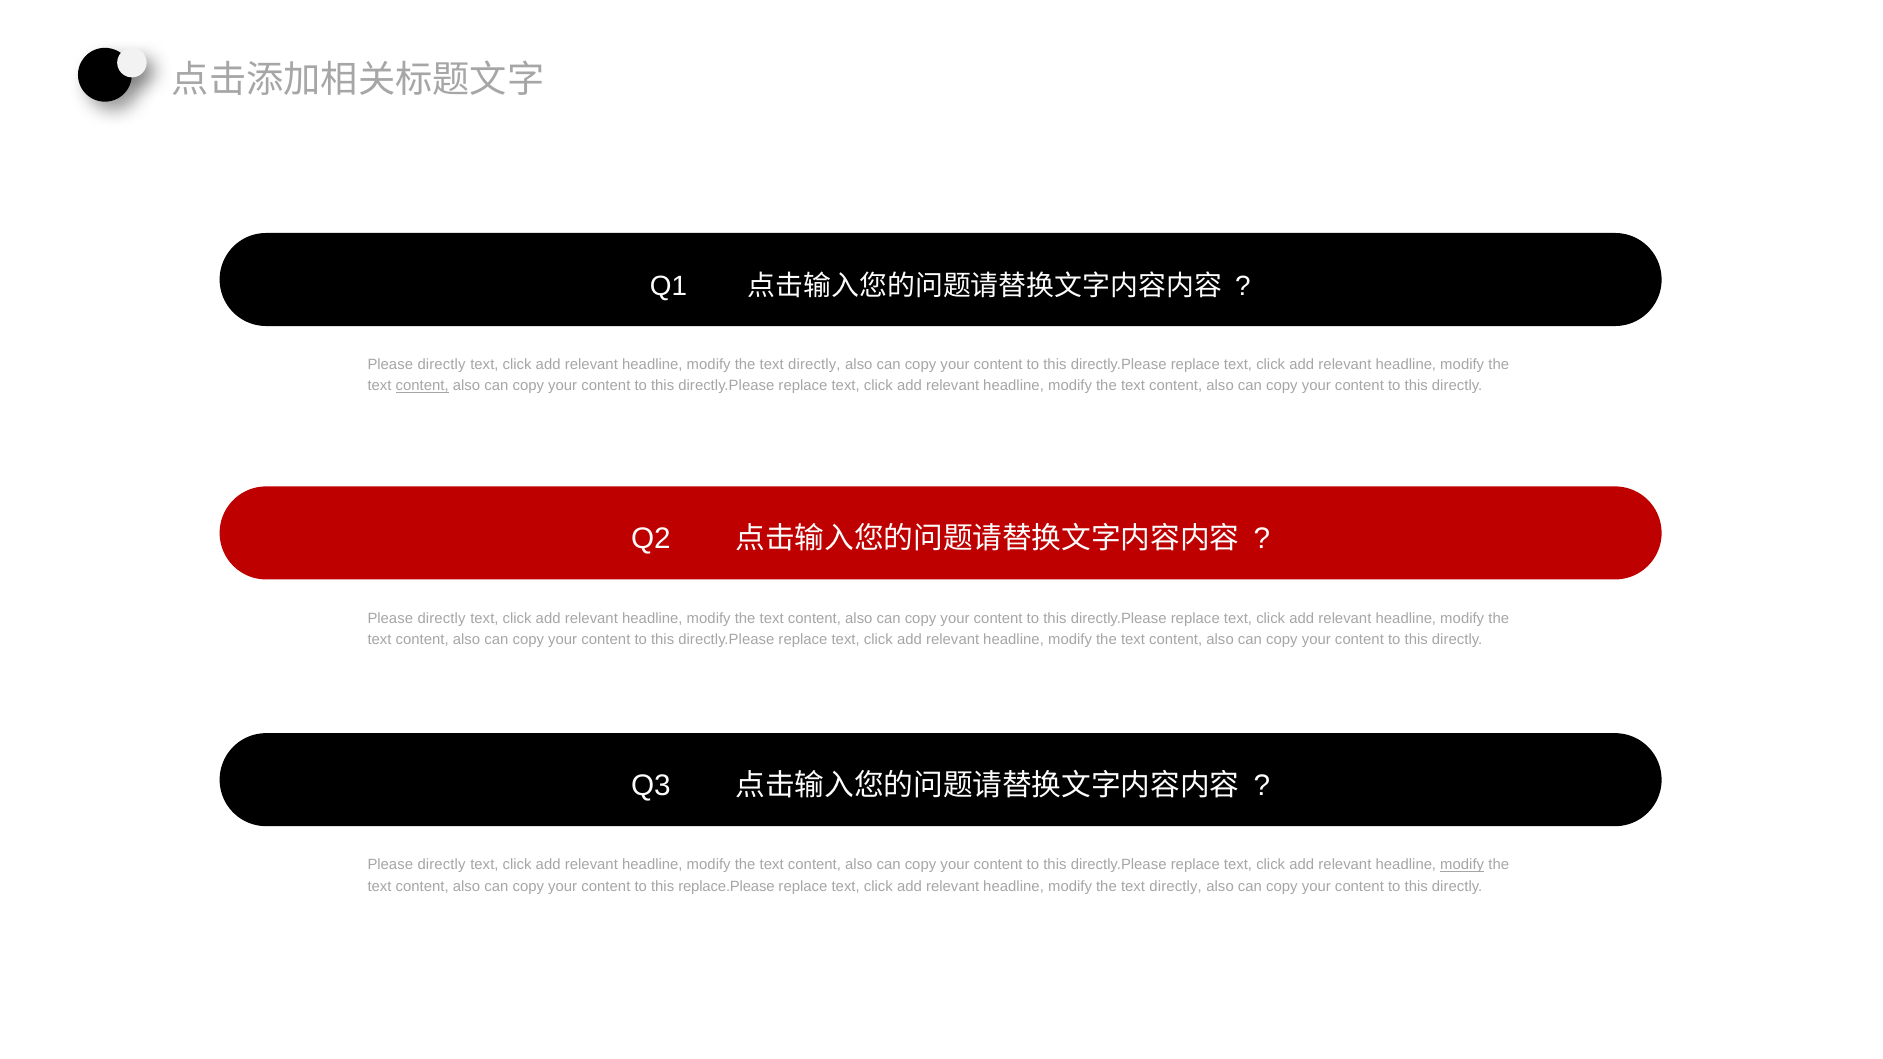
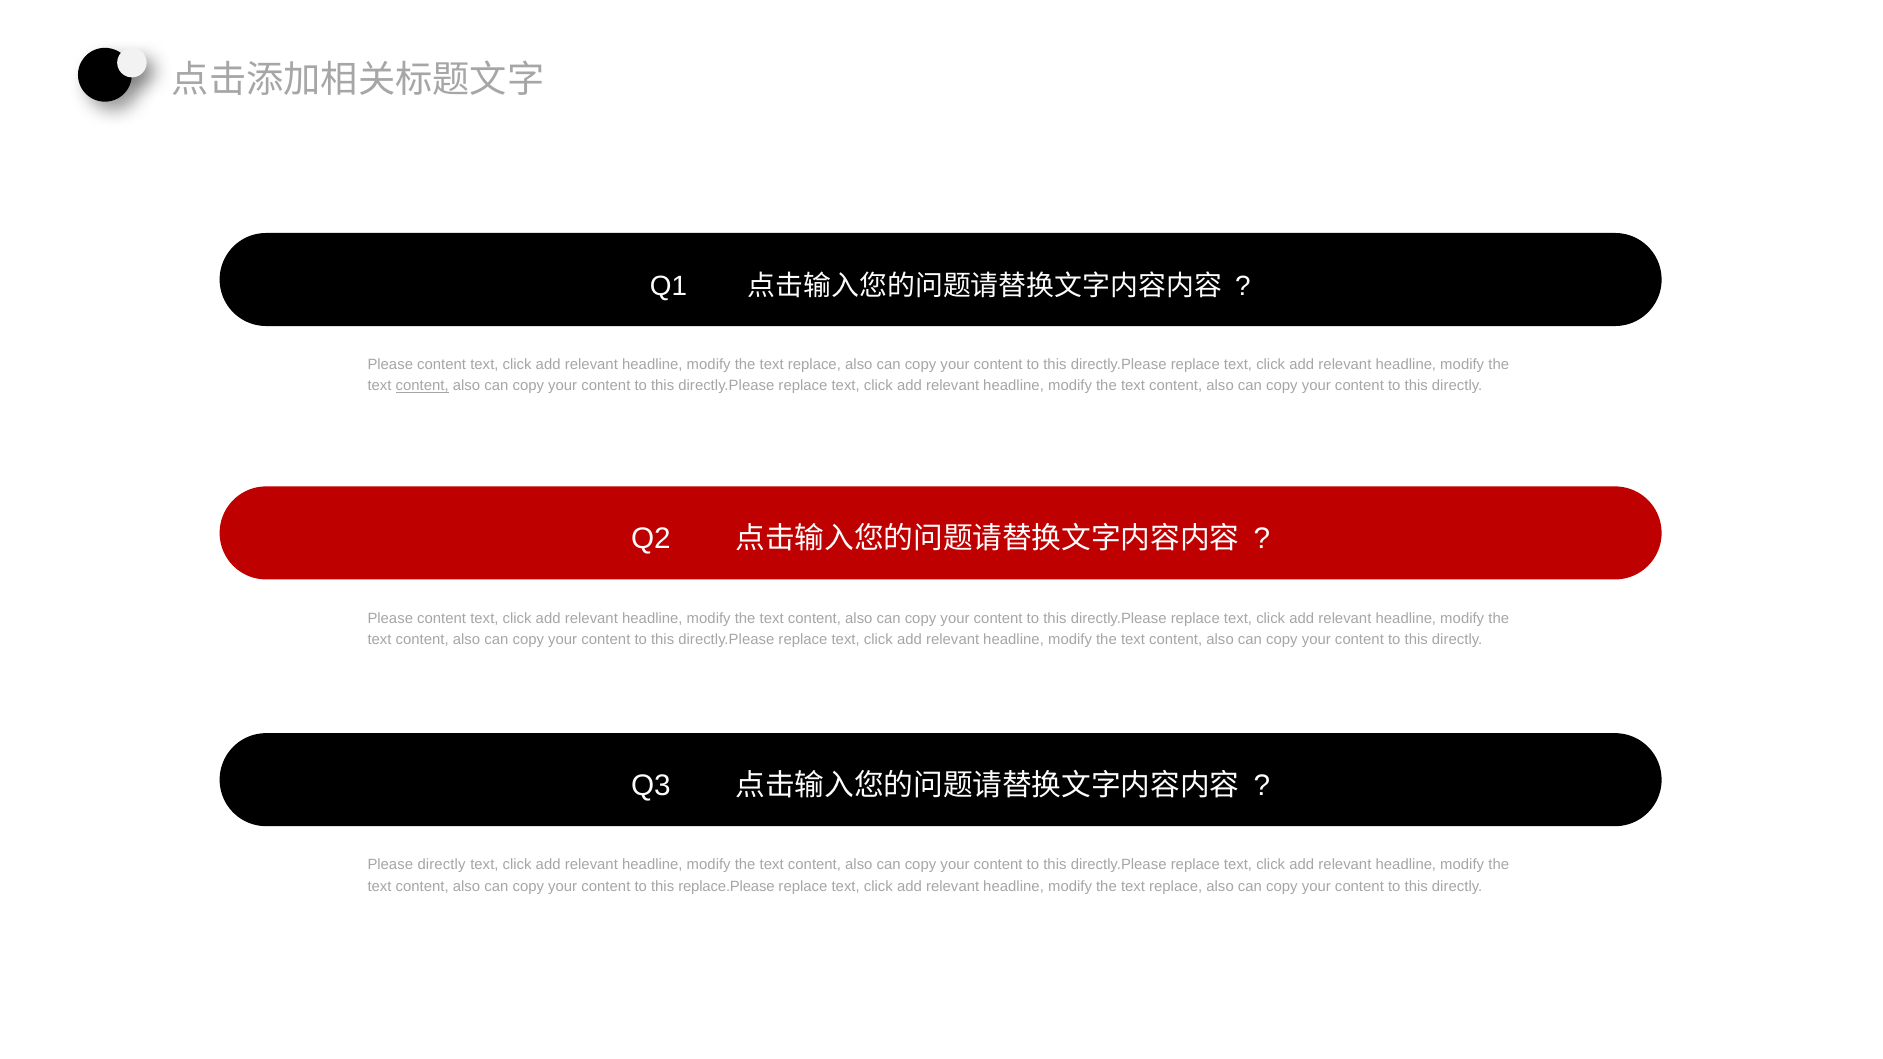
directly: directly -> content (442, 365)
directly: directly -> replace (814, 365)
directly: directly -> content (442, 618)
modify underline: present -> none (1462, 865)
directly: directly -> replace (1176, 886)
